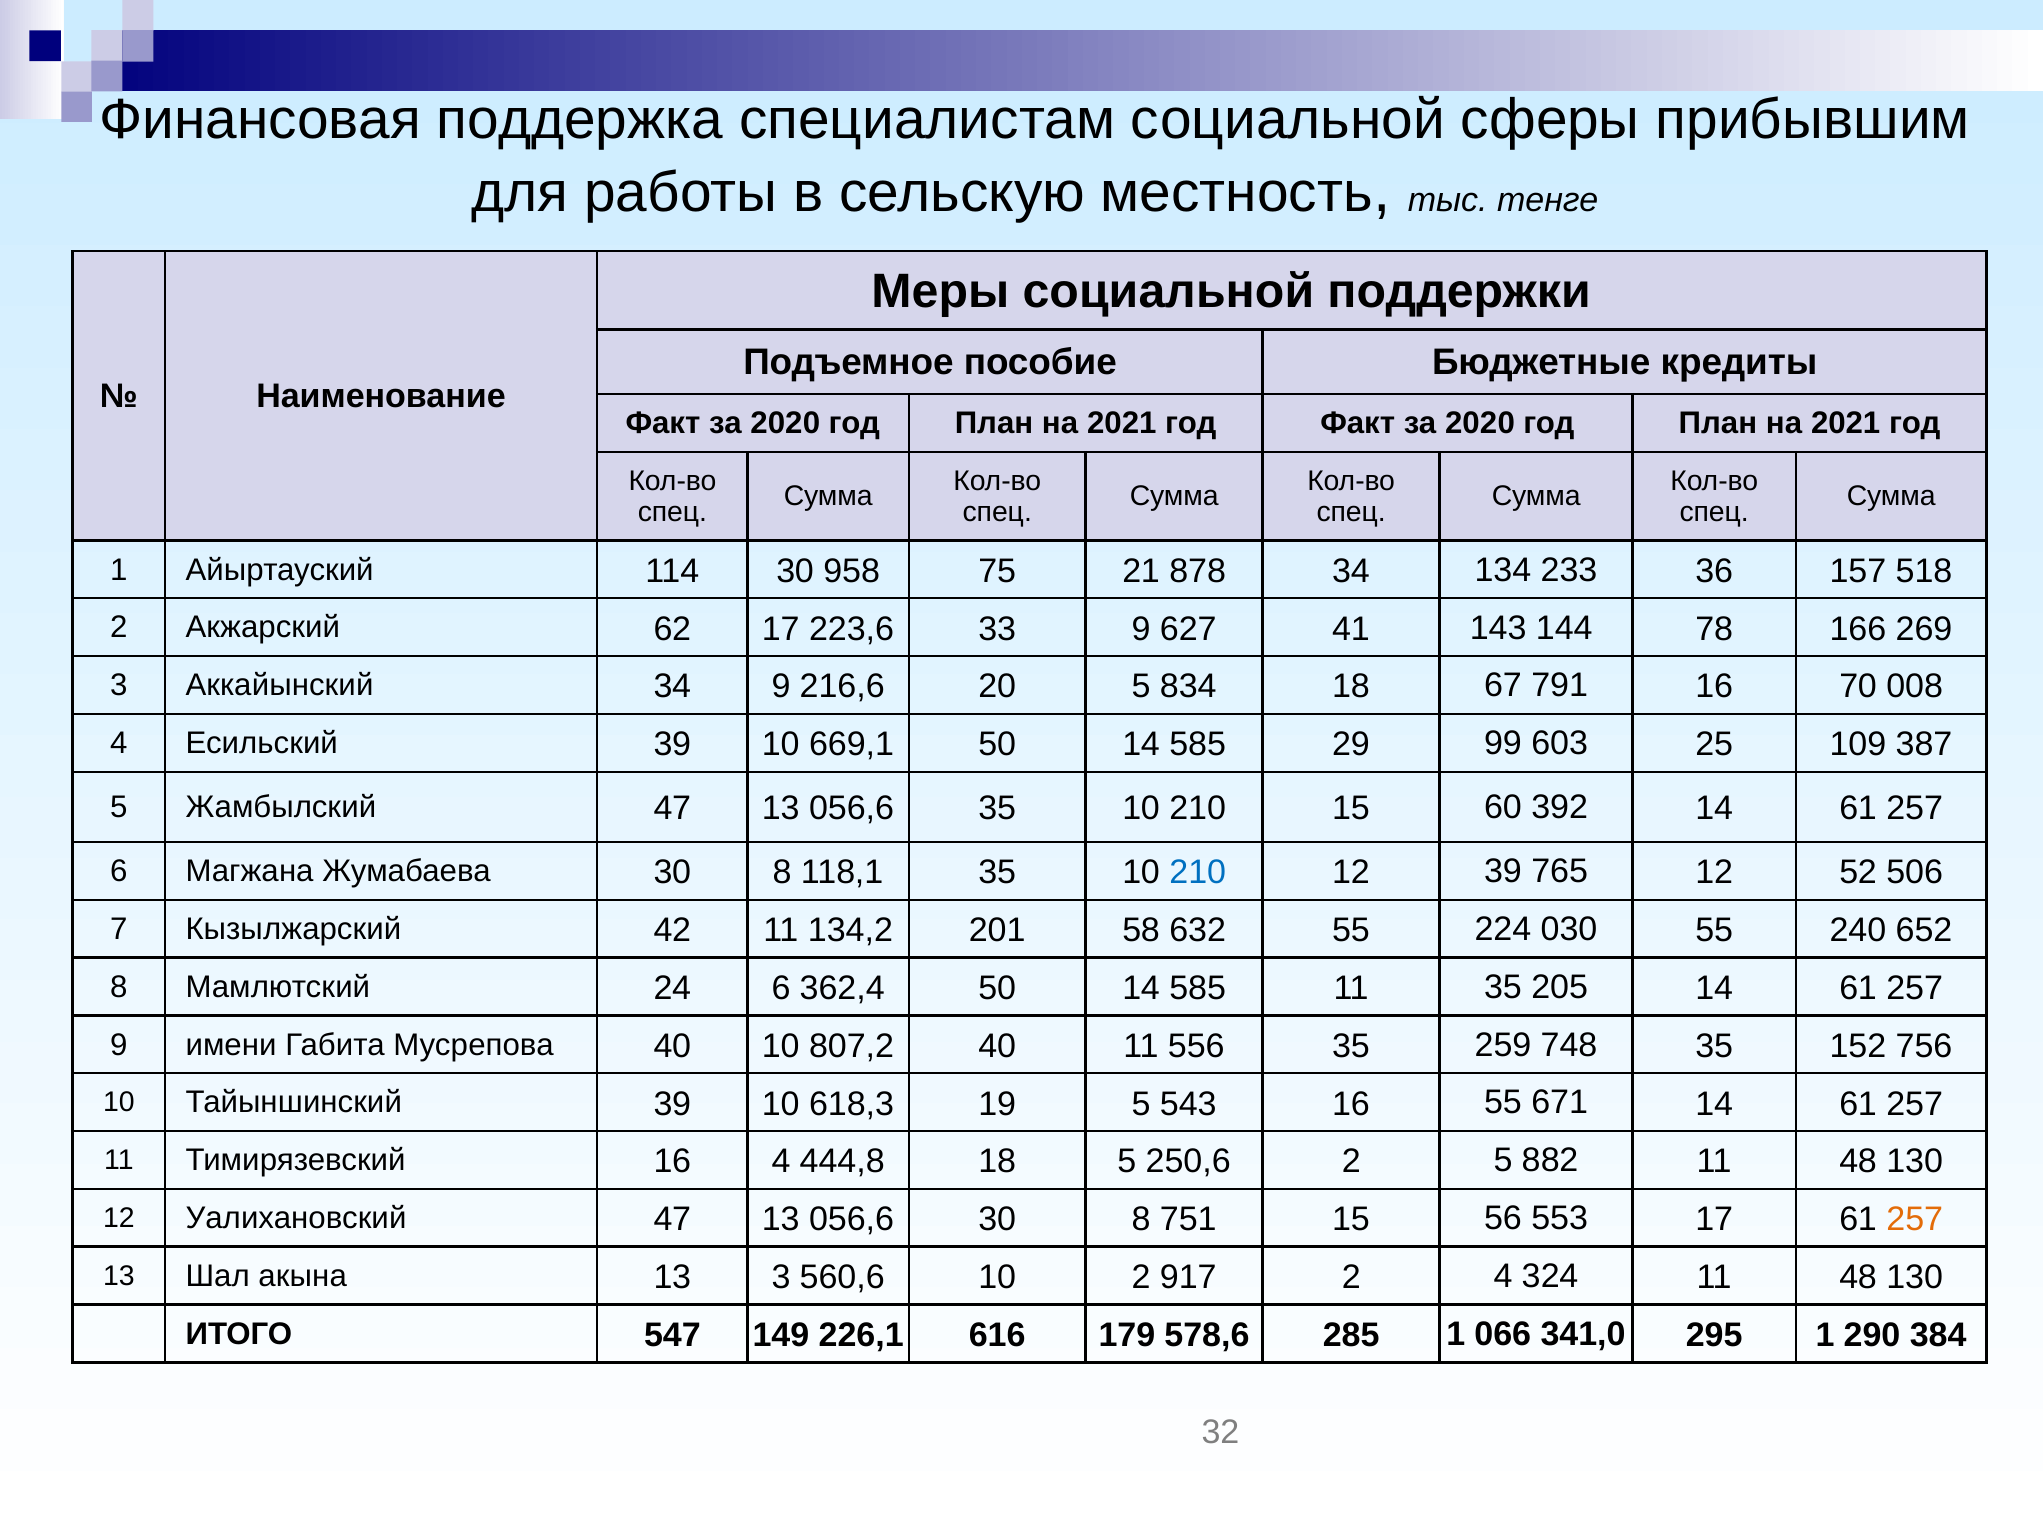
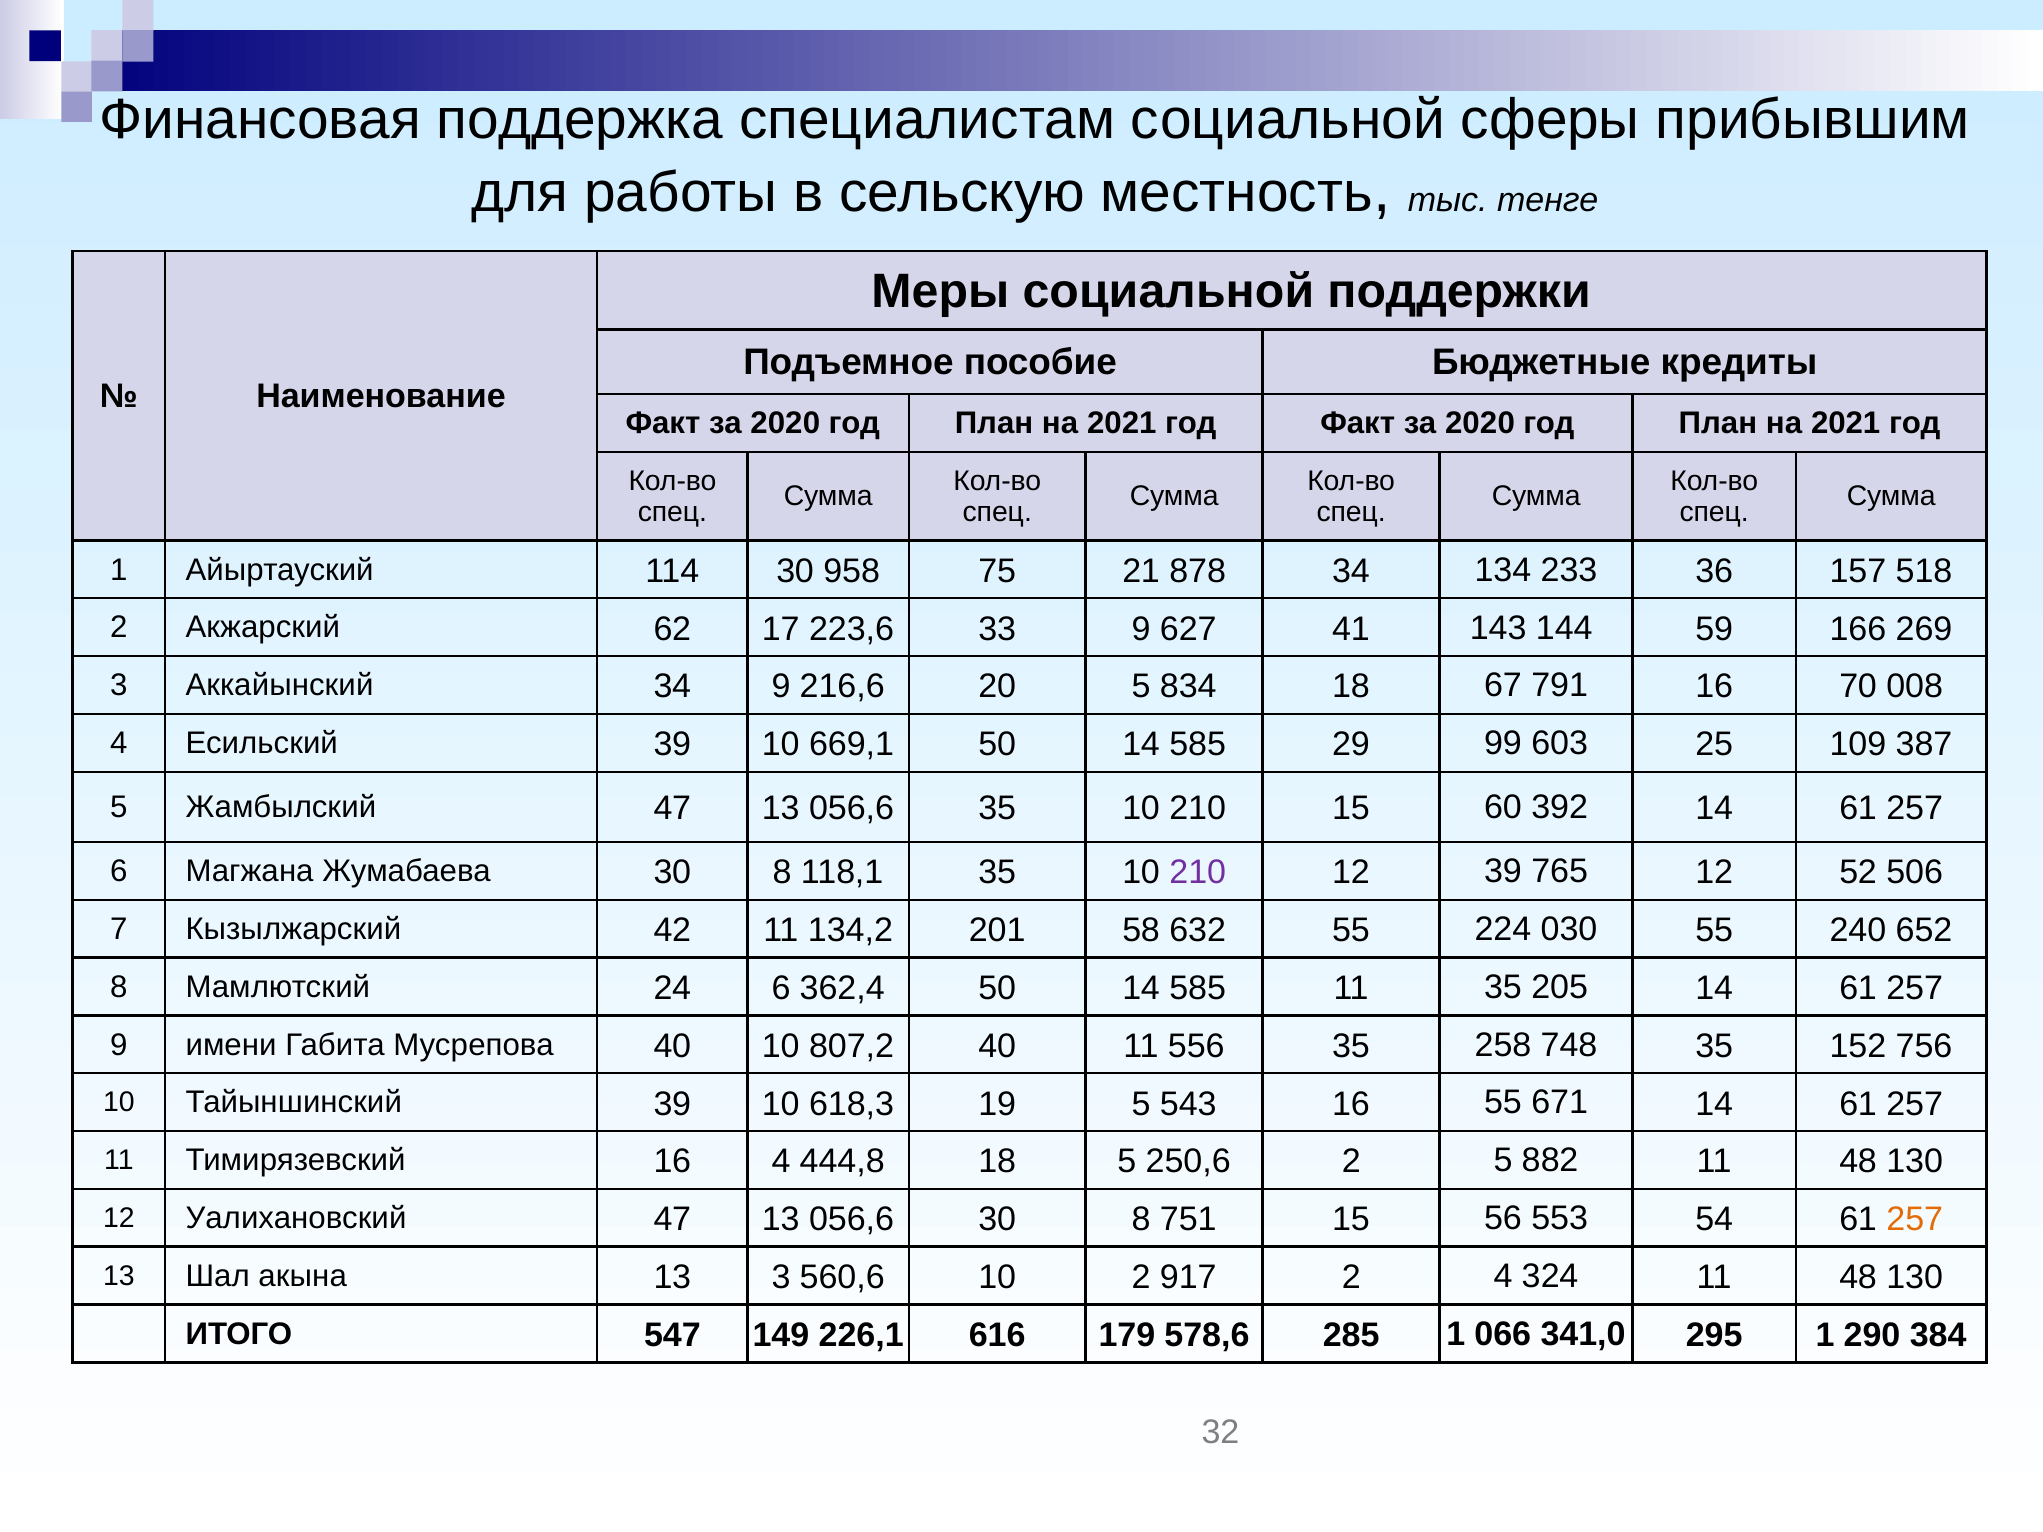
78: 78 -> 59 (1714, 629)
210 colour: blue -> purple (1198, 873)
259: 259 -> 258 (1503, 1045)
553 17: 17 -> 54 (1714, 1220)
